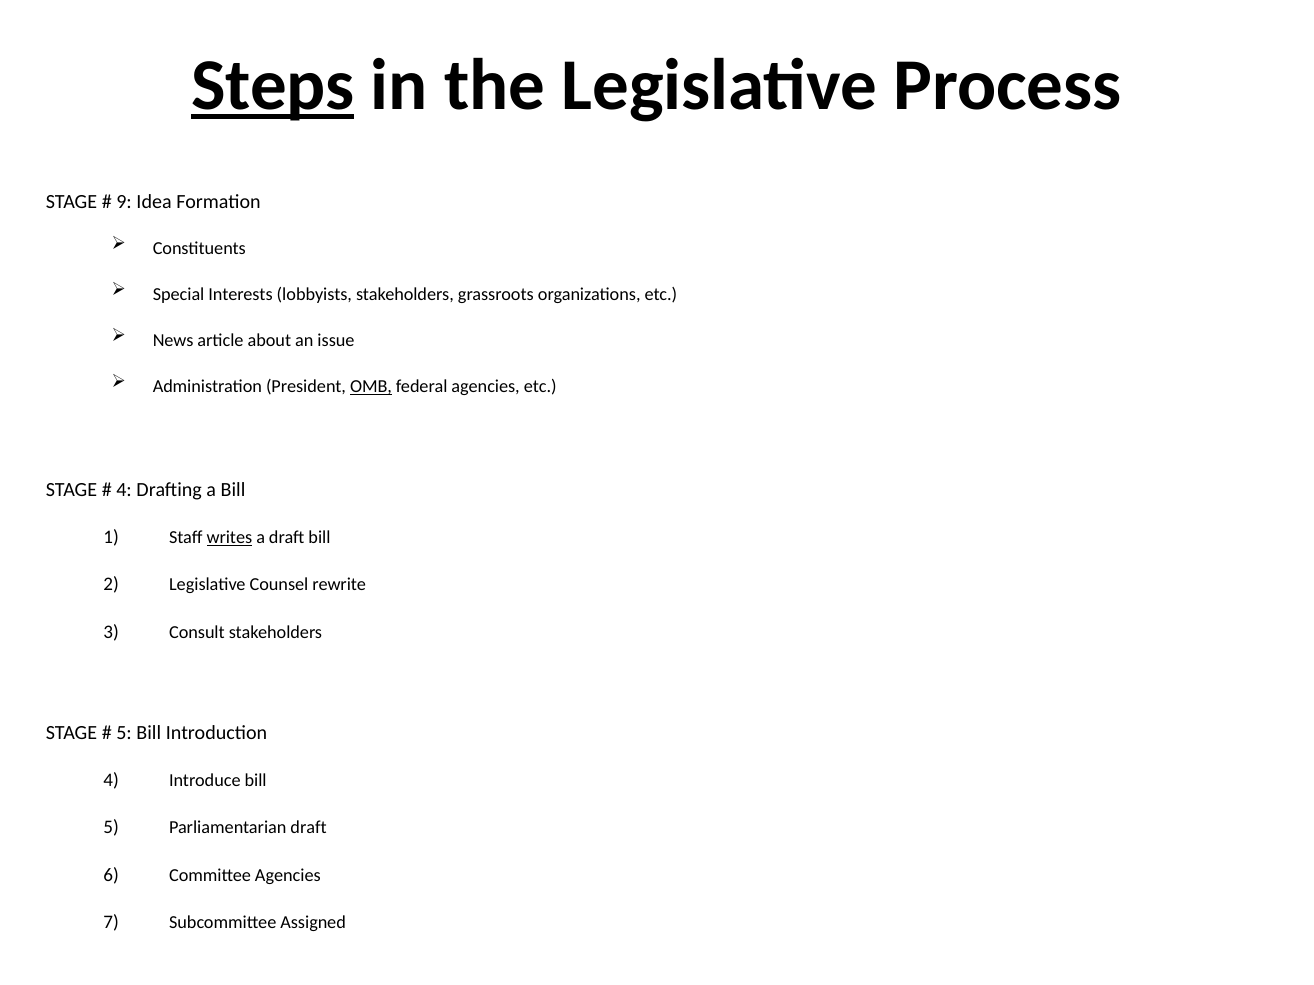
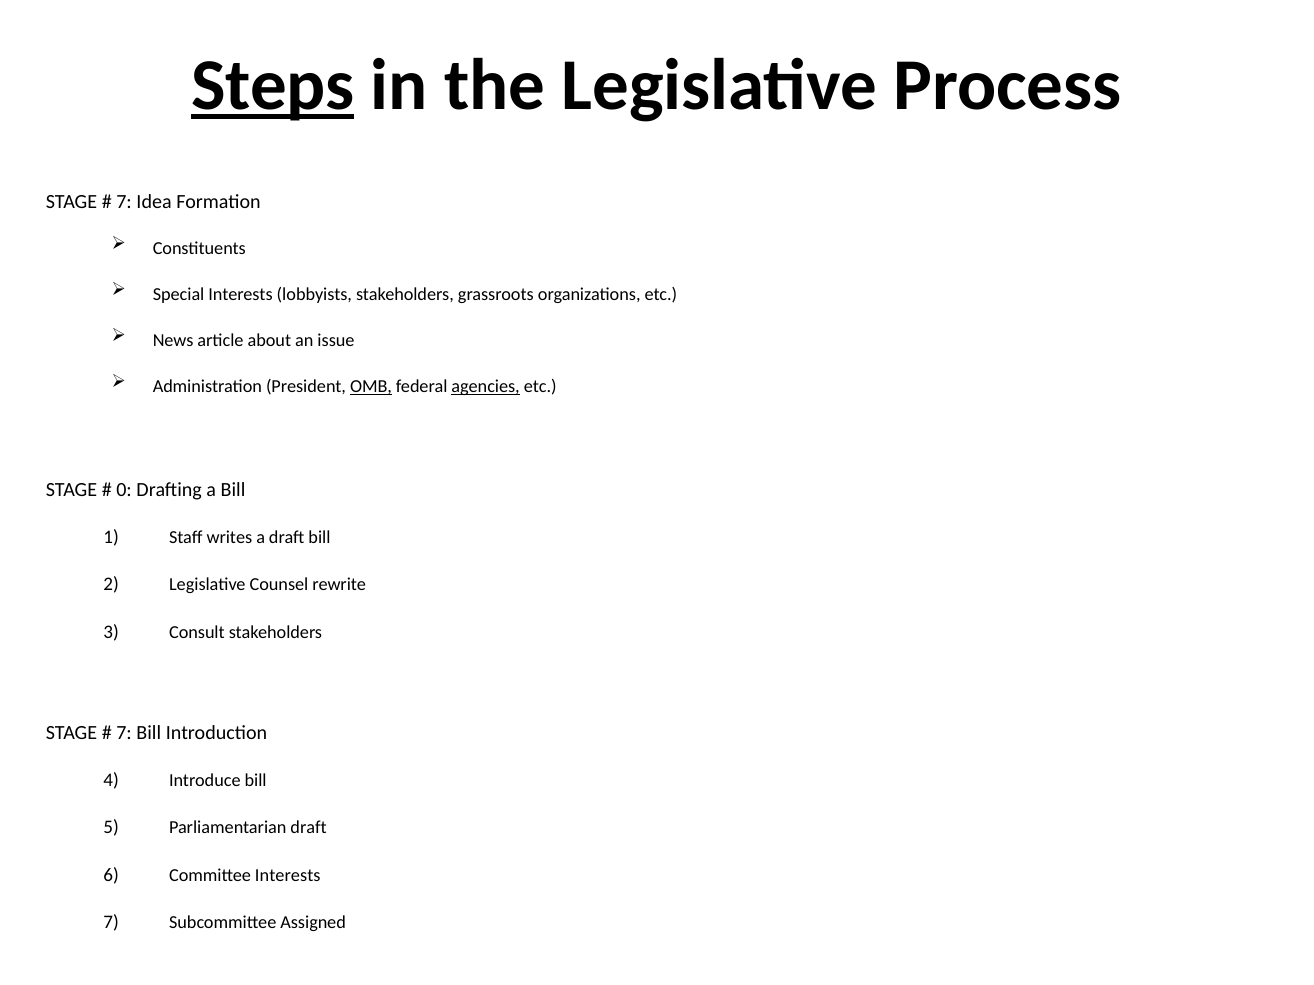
9: 9 -> 7 (124, 202)
agencies underline: none -> present (486, 387)
4: 4 -> 0 (124, 490)
writes underline: present -> none (229, 538)
5: 5 -> 7 (124, 733)
Committee Agencies: Agencies -> Interests (288, 875)
